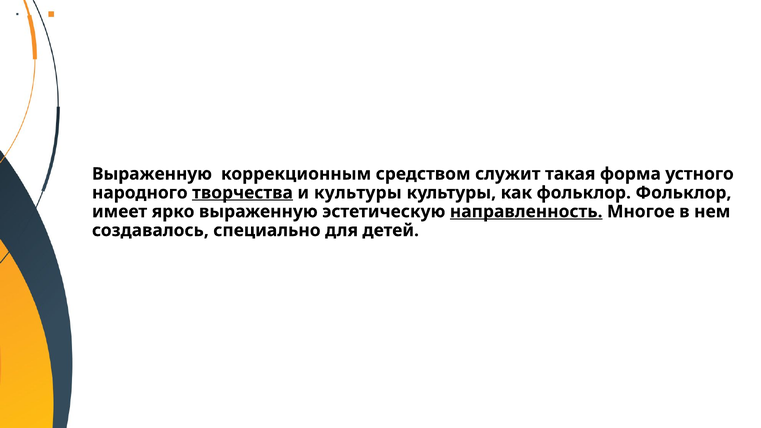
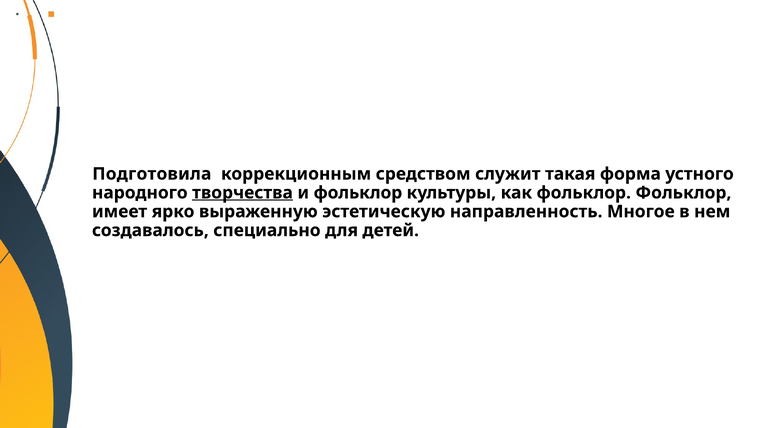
Выраженную: Выраженную -> Подготовила (152, 174)
и культуры: культуры -> фольклор (358, 193)
направленность underline: present -> none (526, 212)
